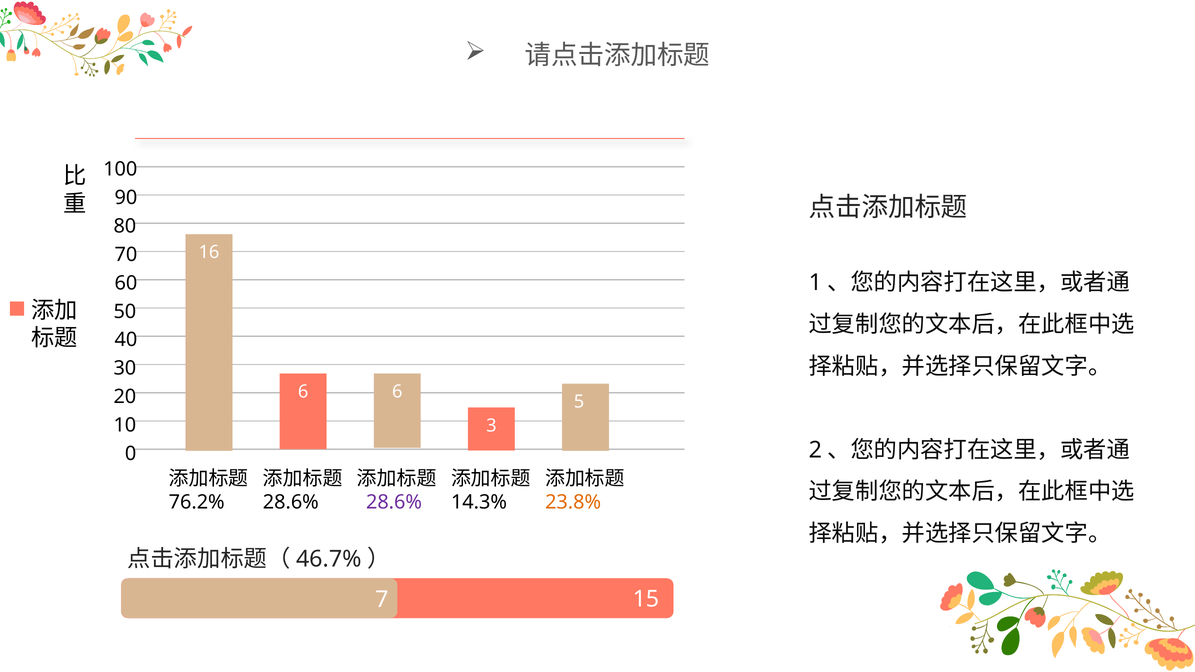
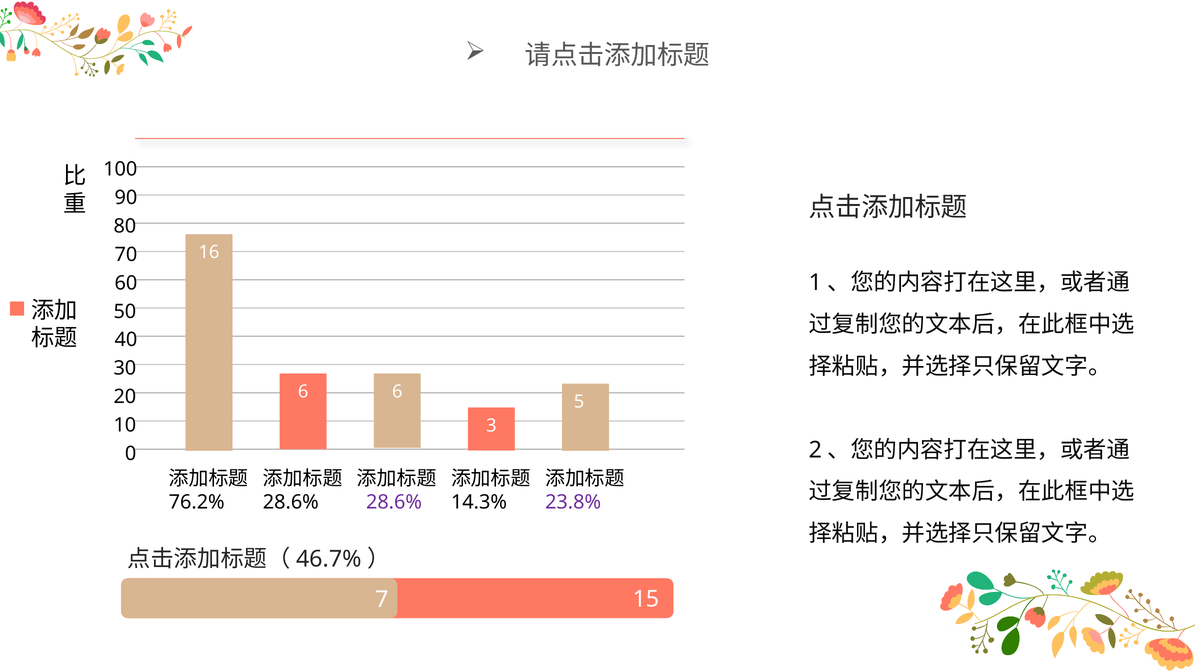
23.8% colour: orange -> purple (573, 503)
